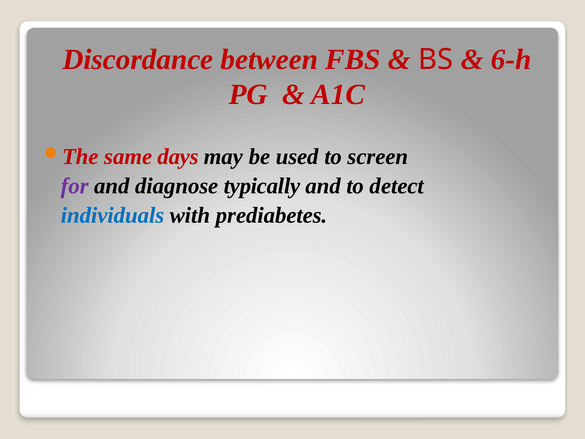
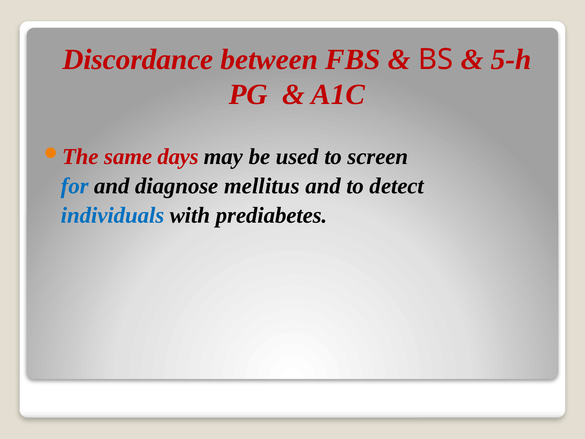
6-h: 6-h -> 5-h (511, 59)
for colour: purple -> blue (75, 186)
typically: typically -> mellitus (262, 186)
